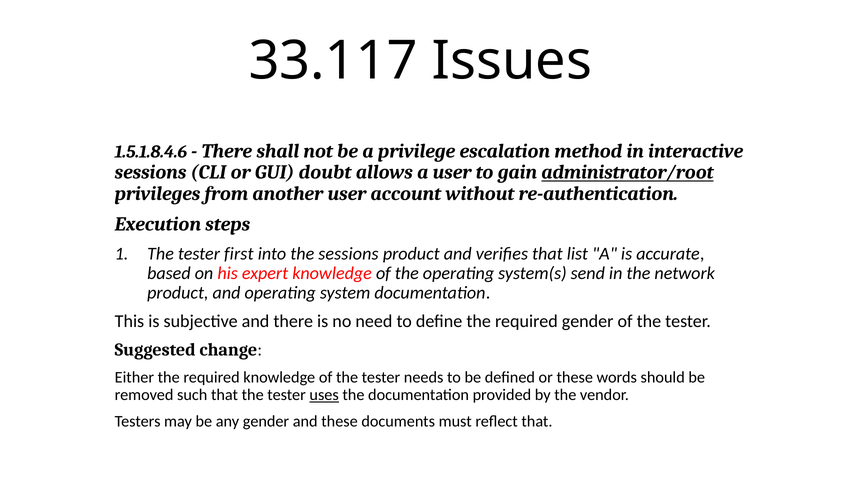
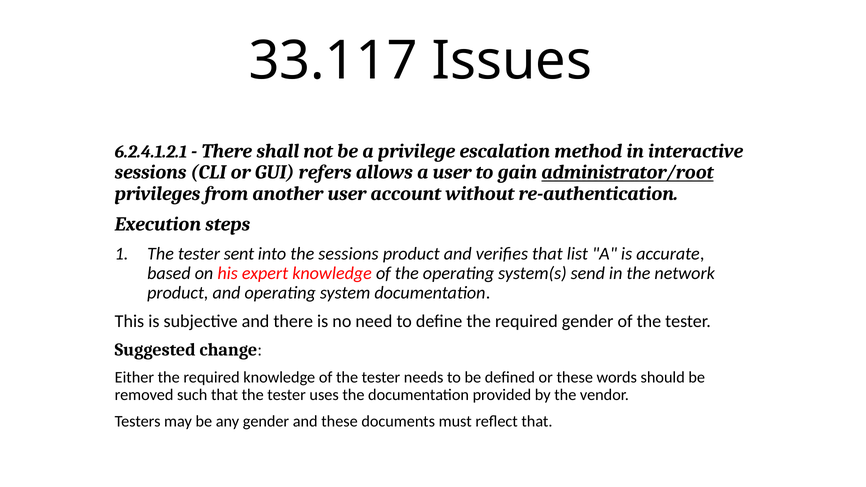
1.5.1.8.4.6: 1.5.1.8.4.6 -> 6.2.4.1.2.1 (151, 152)
doubt: doubt -> refers (325, 172)
first: first -> sent (239, 254)
uses underline: present -> none (324, 395)
